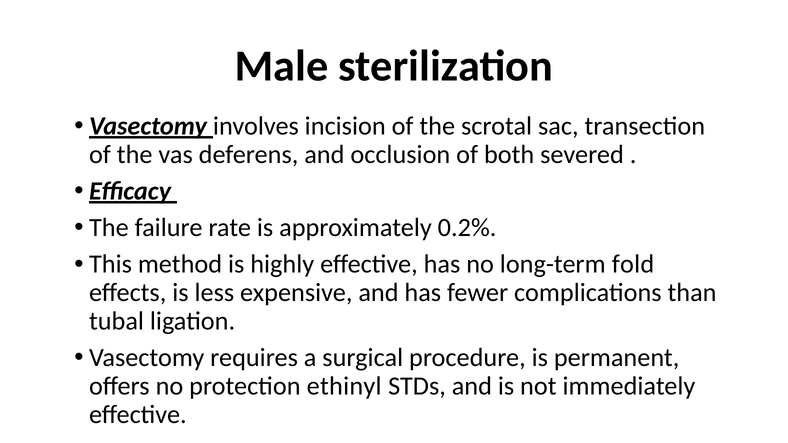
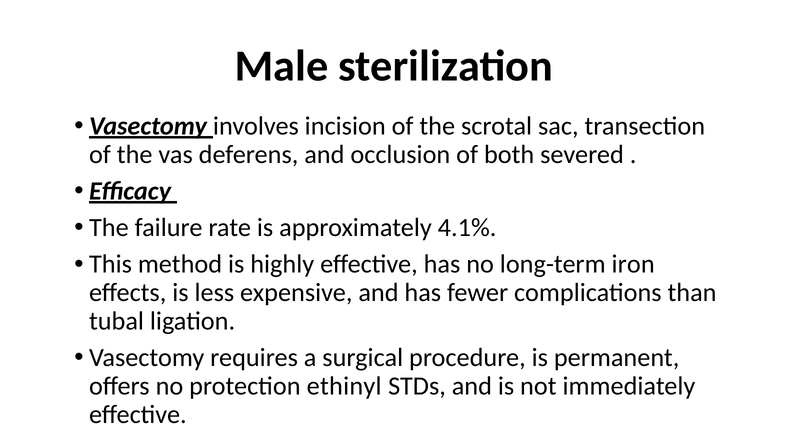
0.2%: 0.2% -> 4.1% (467, 228)
fold: fold -> iron (633, 264)
